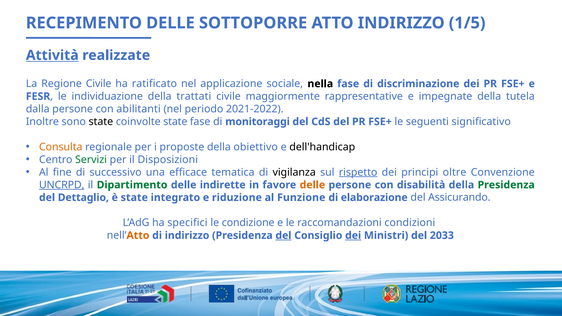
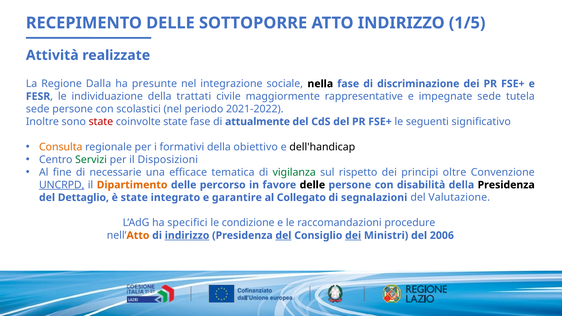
Attività underline: present -> none (52, 55)
Regione Civile: Civile -> Dalla (99, 84)
ratificato: ratificato -> presunte (154, 84)
applicazione: applicazione -> integrazione (231, 84)
impegnate della: della -> sede (489, 96)
dalla: dalla -> sede (38, 109)
abilitanti: abilitanti -> scolastici (139, 109)
state colour: black -> red (101, 122)
monitoraggi: monitoraggi -> attualmente (258, 122)
proposte: proposte -> formativi (182, 147)
successivo: successivo -> necessarie (116, 172)
vigilanza colour: black -> green (294, 172)
rispetto underline: present -> none (358, 172)
Dipartimento colour: green -> orange (132, 185)
indirette: indirette -> percorso (223, 185)
delle colour: orange -> black (312, 185)
Presidenza colour: green -> black (506, 185)
riduzione: riduzione -> garantire (237, 198)
Funzione: Funzione -> Collegato (301, 198)
elaborazione: elaborazione -> segnalazioni (374, 198)
Assicurando: Assicurando -> Valutazione (459, 198)
condizioni: condizioni -> procedure (410, 223)
indirizzo underline: none -> present (187, 236)
2033: 2033 -> 2006 (442, 236)
